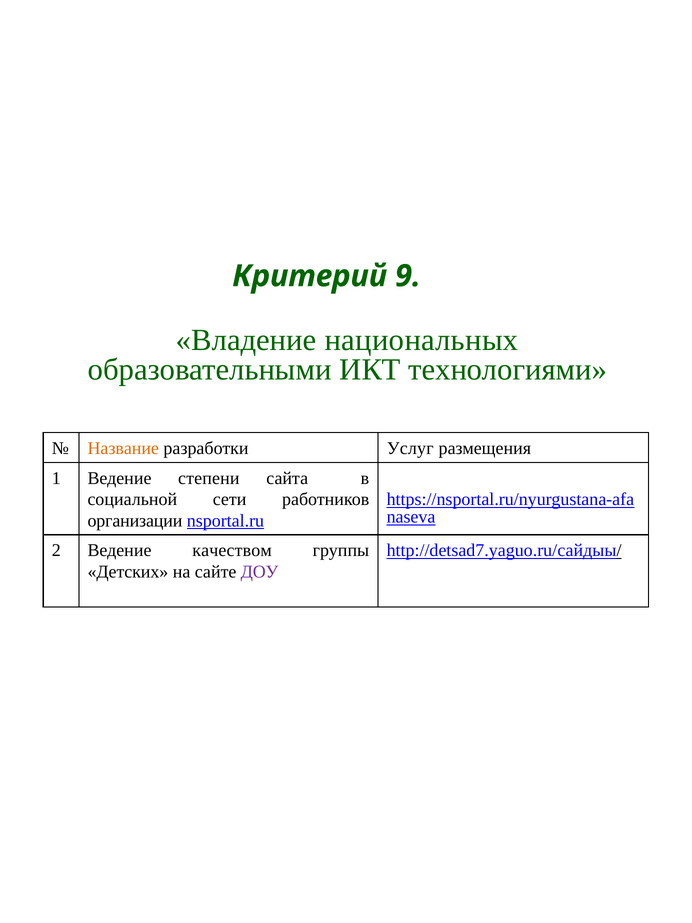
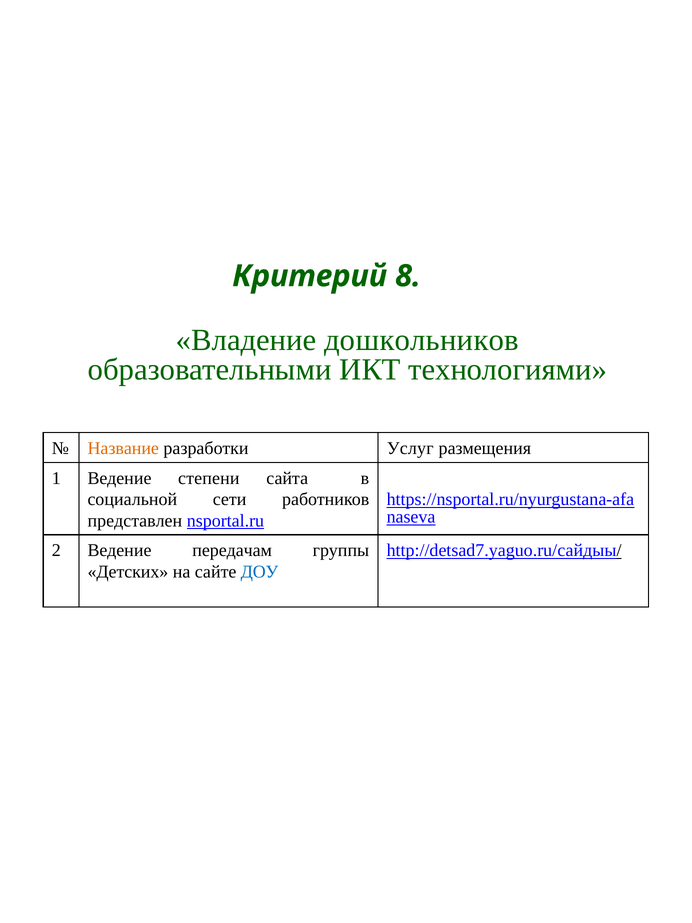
9: 9 -> 8 (408, 276)
национальных: национальных -> дошкольников (422, 340)
организации: организации -> представлен (135, 520)
качеством: качеством -> передачам (232, 550)
ДОУ colour: purple -> blue (260, 572)
